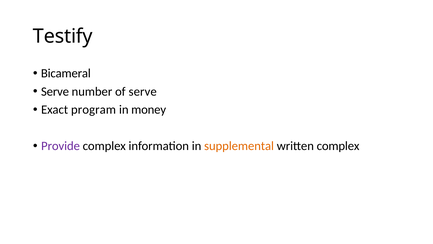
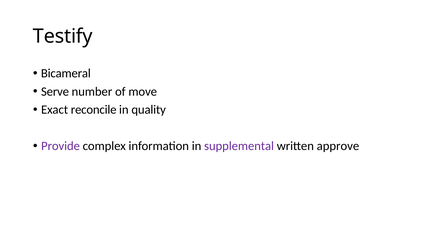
of serve: serve -> move (143, 91)
program: program -> reconcile (94, 110)
money: money -> quality (149, 110)
supplemental colour: orange -> purple (239, 146)
written complex: complex -> approve (338, 146)
